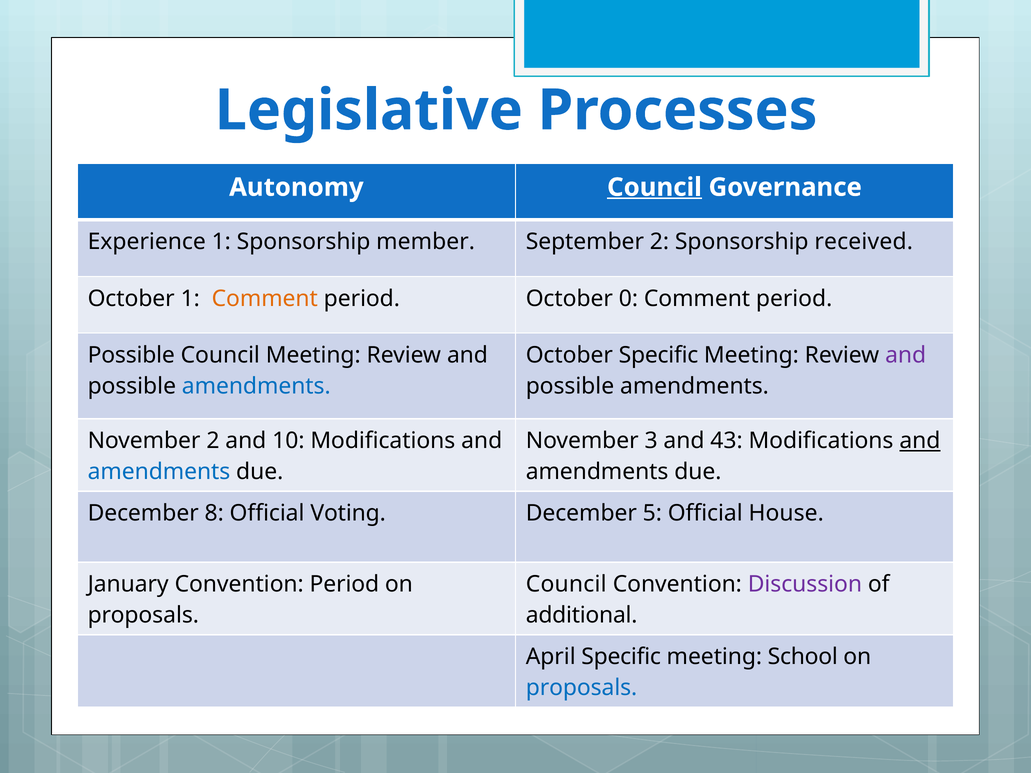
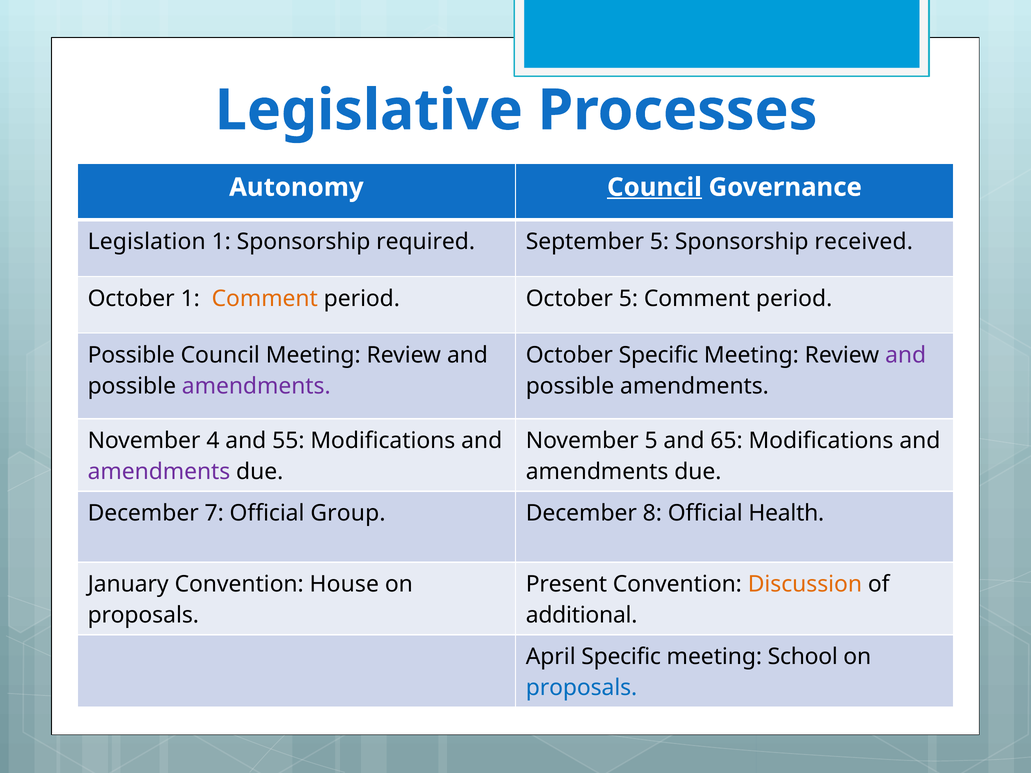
Experience: Experience -> Legislation (147, 242)
member: member -> required (426, 242)
September 2: 2 -> 5 (659, 242)
October 0: 0 -> 5 (628, 299)
amendments colour: blue -> purple (256, 386)
November 2: 2 -> 4 (213, 441)
10: 10 -> 55 (288, 441)
November 3: 3 -> 5 (651, 441)
43: 43 -> 65 (727, 441)
and underline: present -> none (920, 441)
amendments colour: blue -> purple (159, 472)
8: 8 -> 7 (214, 513)
Voting: Voting -> Group (348, 513)
5: 5 -> 8 (652, 513)
House: House -> Health (786, 513)
Convention Period: Period -> House (344, 584)
Council: Council -> Present (566, 584)
Discussion colour: purple -> orange (805, 584)
